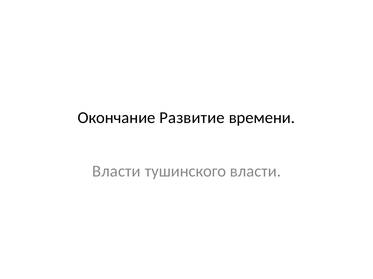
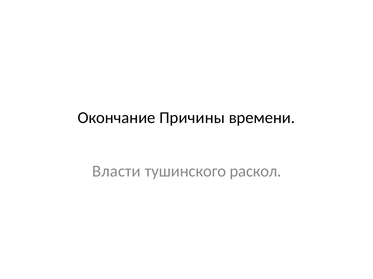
Развитие: Развитие -> Причины (192, 118)
тушинского власти: власти -> раскол (256, 172)
